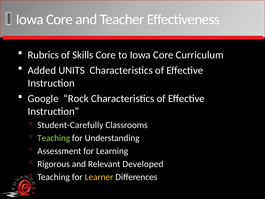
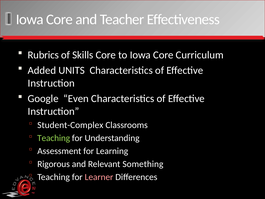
Rock: Rock -> Even (76, 98)
Student-Carefully: Student-Carefully -> Student-Complex (70, 125)
Developed: Developed -> Something (143, 164)
Learner colour: yellow -> pink (99, 177)
